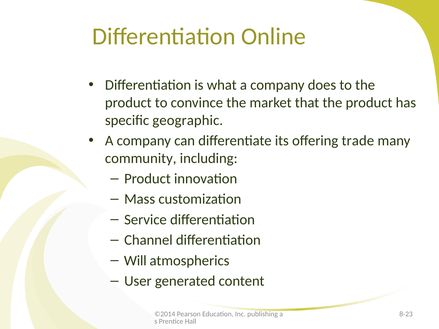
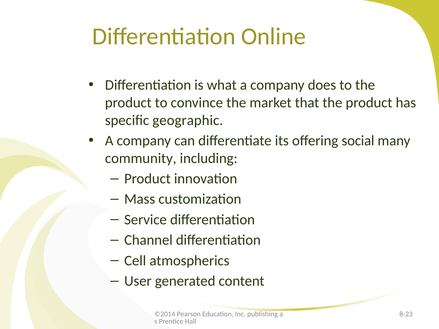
trade: trade -> social (358, 141)
Will: Will -> Cell (135, 261)
